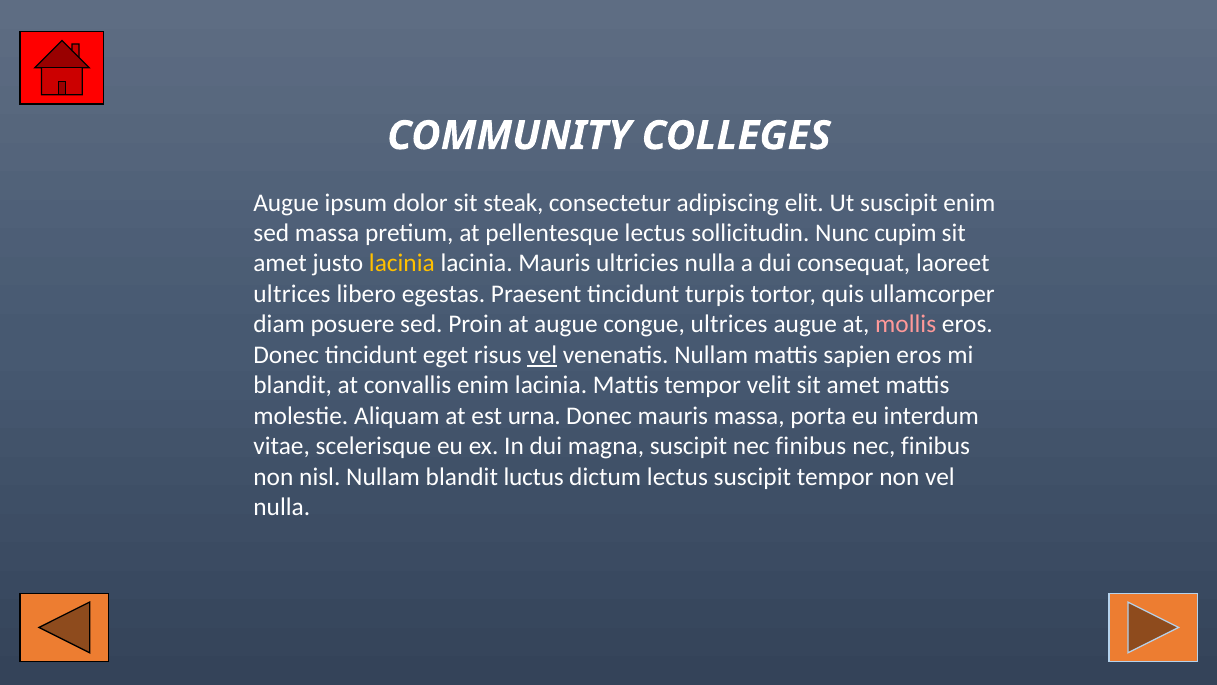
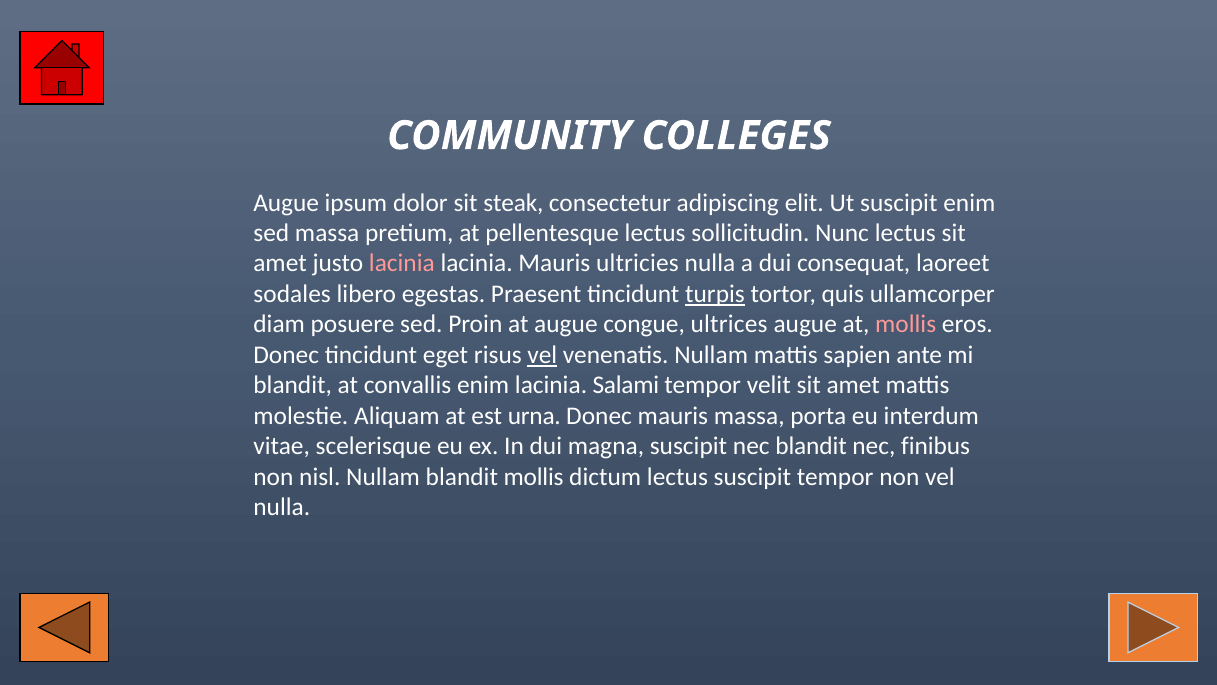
Nunc cupim: cupim -> lectus (905, 233)
lacinia colour: yellow -> pink (402, 263)
ultrices: ultrices -> sodales (292, 294)
turpis underline: none -> present (715, 294)
sapien eros: eros -> ante (919, 355)
lacinia Mattis: Mattis -> Salami (626, 385)
suscipit nec finibus: finibus -> blandit (811, 446)
blandit luctus: luctus -> mollis (534, 476)
